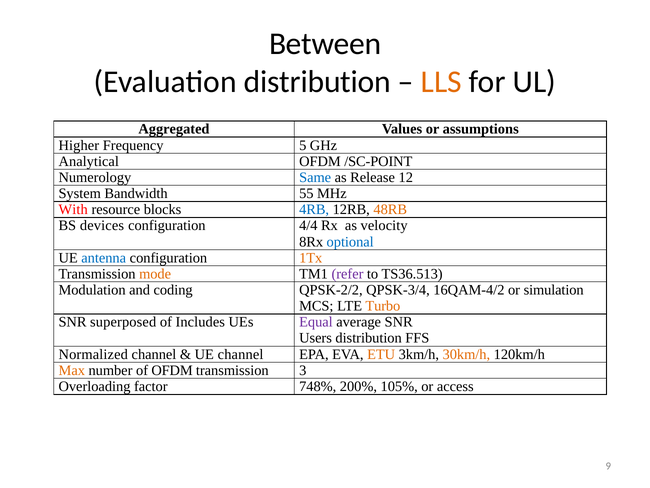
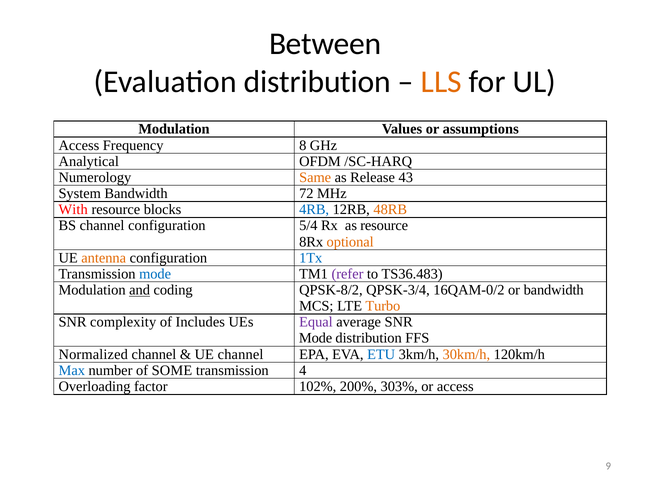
Aggregated: Aggregated -> Modulation (174, 129)
Higher: Higher -> Access (79, 145)
5: 5 -> 8 (303, 145)
/SC-POINT: /SC-POINT -> /SC-HARQ (378, 161)
Same colour: blue -> orange (315, 177)
12: 12 -> 43 (406, 177)
55: 55 -> 72 (306, 193)
BS devices: devices -> channel (102, 225)
4/4: 4/4 -> 5/4 (308, 225)
as velocity: velocity -> resource (384, 225)
optional colour: blue -> orange (350, 241)
antenna colour: blue -> orange (104, 258)
1Tx colour: orange -> blue (311, 258)
mode colour: orange -> blue (155, 274)
TS36.513: TS36.513 -> TS36.483 (412, 274)
and underline: none -> present (140, 290)
QPSK-2/2: QPSK-2/2 -> QPSK-8/2 (331, 290)
16QAM-4/2: 16QAM-4/2 -> 16QAM-0/2 (469, 290)
or simulation: simulation -> bandwidth (554, 290)
superposed: superposed -> complexity (123, 322)
Users: Users -> Mode (316, 338)
ETU colour: orange -> blue (381, 354)
Max colour: orange -> blue (72, 370)
of OFDM: OFDM -> SOME (172, 370)
3: 3 -> 4 (303, 370)
748%: 748% -> 102% (318, 386)
105%: 105% -> 303% (399, 386)
